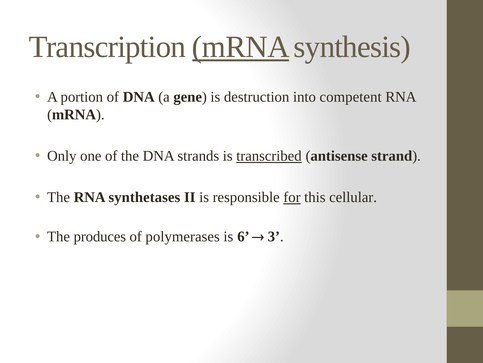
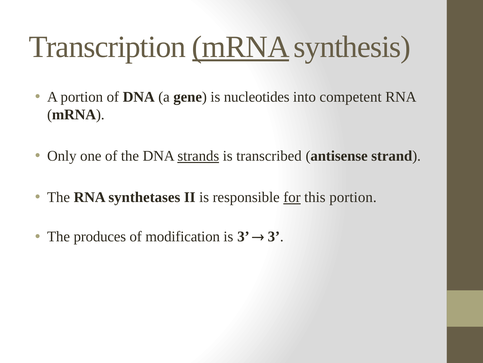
destruction: destruction -> nucleotides (257, 97)
strands underline: none -> present (198, 156)
transcribed underline: present -> none (269, 156)
this cellular: cellular -> portion (353, 197)
polymerases: polymerases -> modification (183, 236)
is 6: 6 -> 3 (243, 236)
